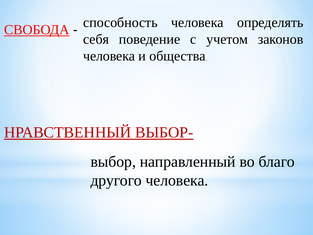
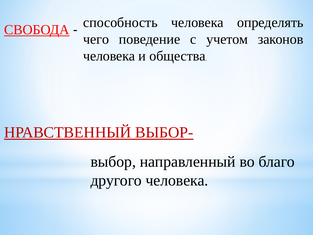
себя: себя -> чего (96, 39)
